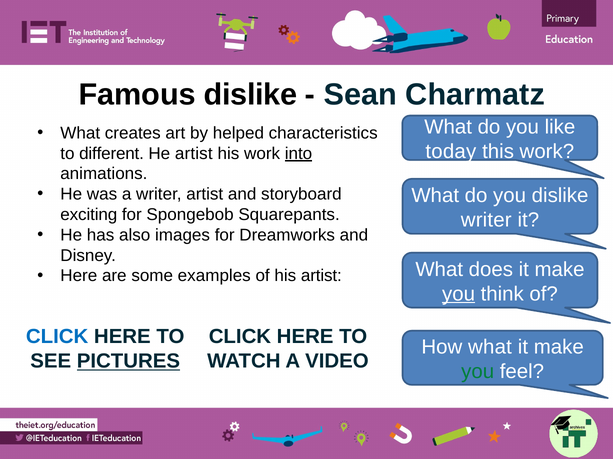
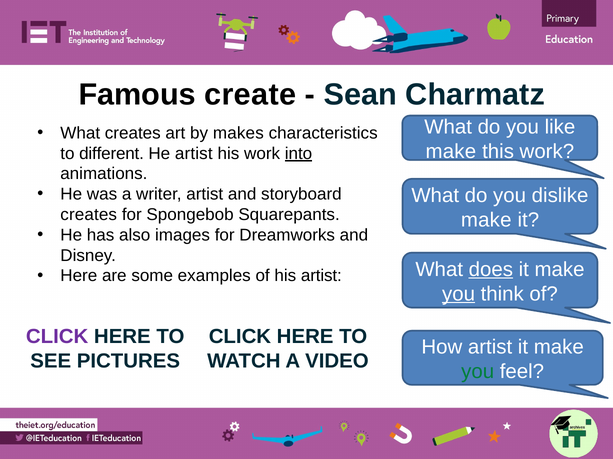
Famous dislike: dislike -> create (250, 95)
helped: helped -> makes (238, 133)
today: today -> make (451, 152)
exciting: exciting -> creates (89, 215)
writer: writer -> make (486, 220)
does underline: none -> present (491, 270)
CLICK colour: blue -> purple (57, 337)
How what: what -> artist (490, 347)
PICTURES underline: present -> none (128, 362)
